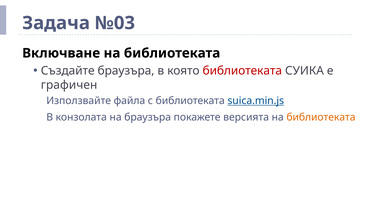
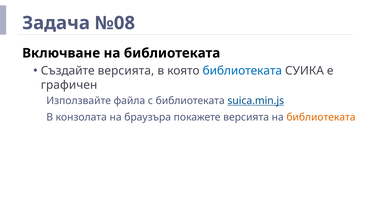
№03: №03 -> №08 (115, 23)
Създайте браузъра: браузъра -> версията (126, 71)
библиотеката colour: red -> blue (242, 71)
